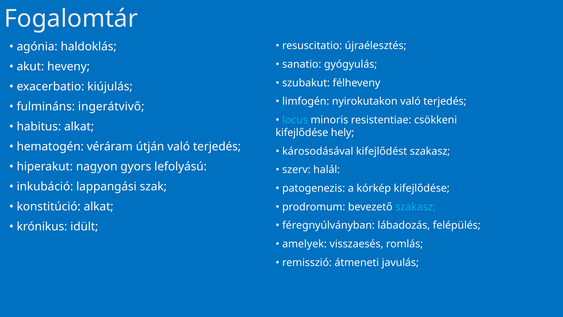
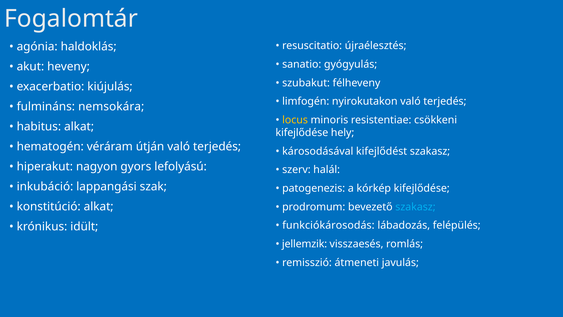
ingerátvivő: ingerátvivő -> nemsokára (111, 107)
locus colour: light blue -> yellow (295, 120)
féregnyúlványban: féregnyúlványban -> funkciókárosodás (328, 225)
amelyek: amelyek -> jellemzik (305, 244)
